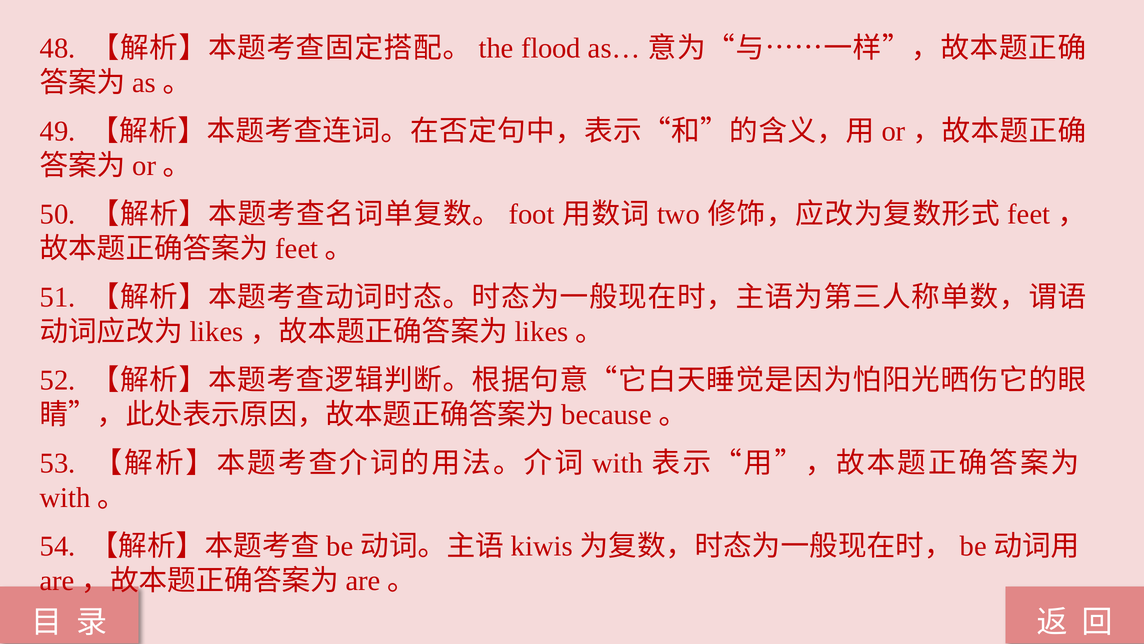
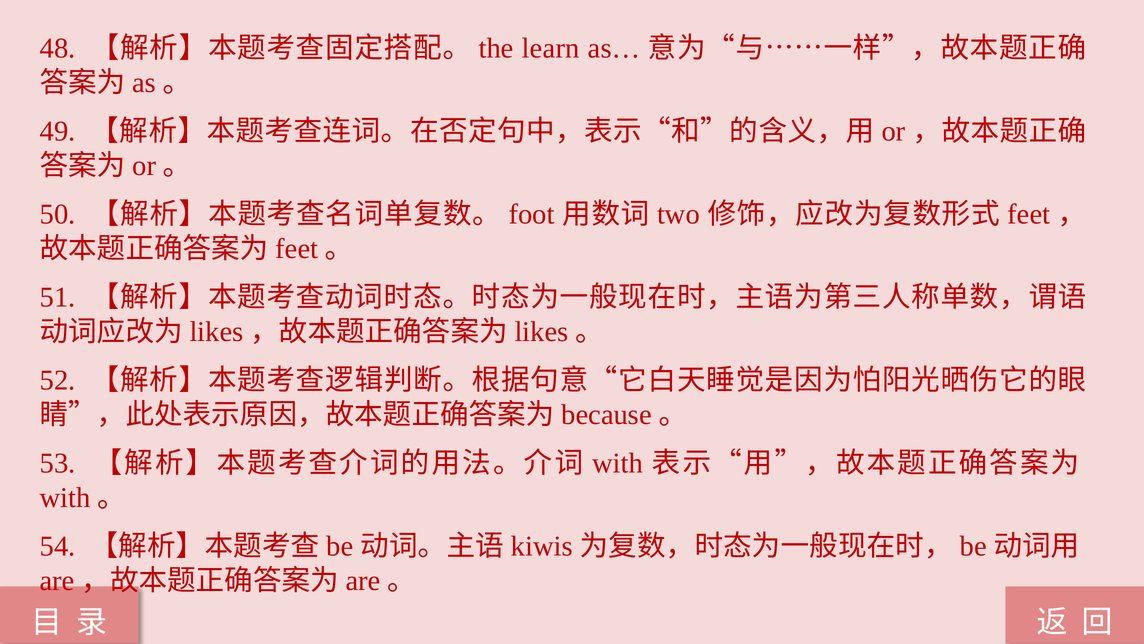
flood: flood -> learn (551, 48)
